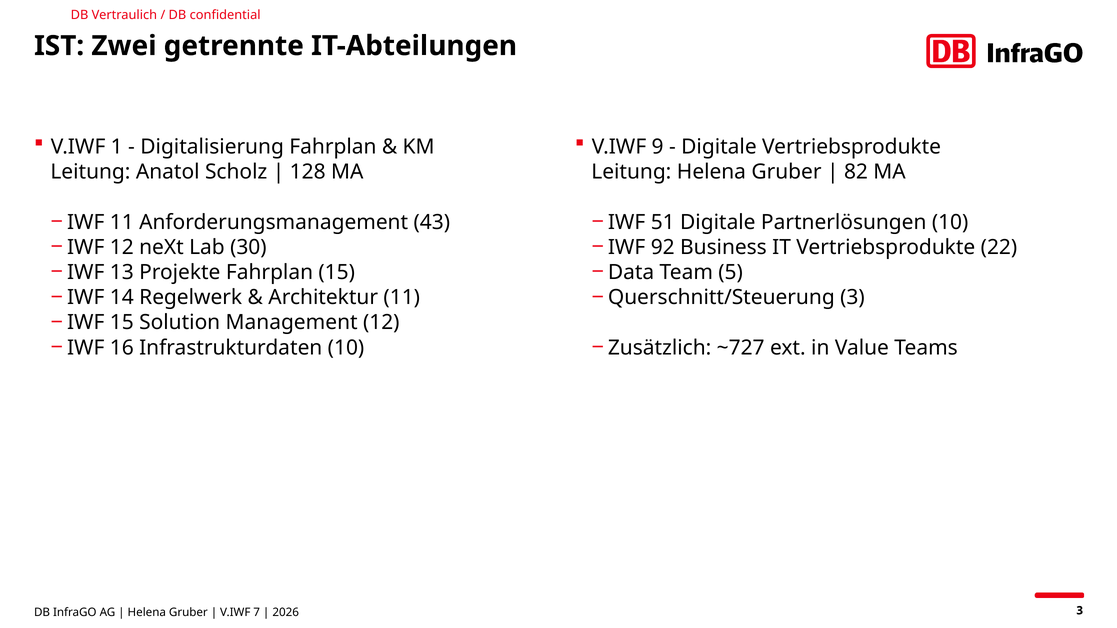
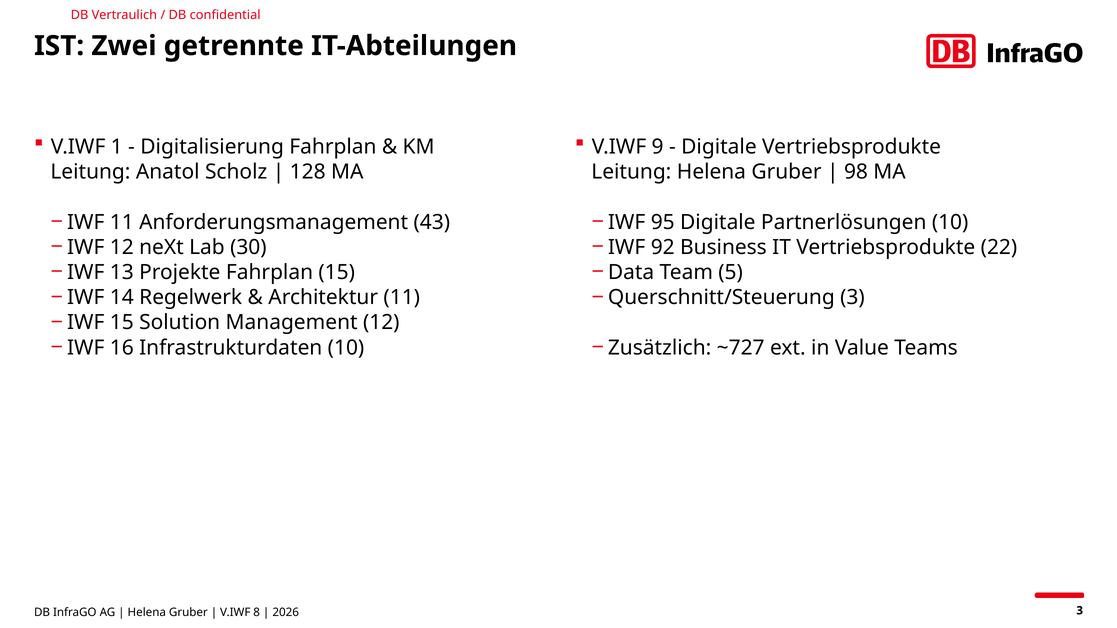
82: 82 -> 98 (856, 172)
51: 51 -> 95 (663, 222)
7: 7 -> 8 (257, 613)
